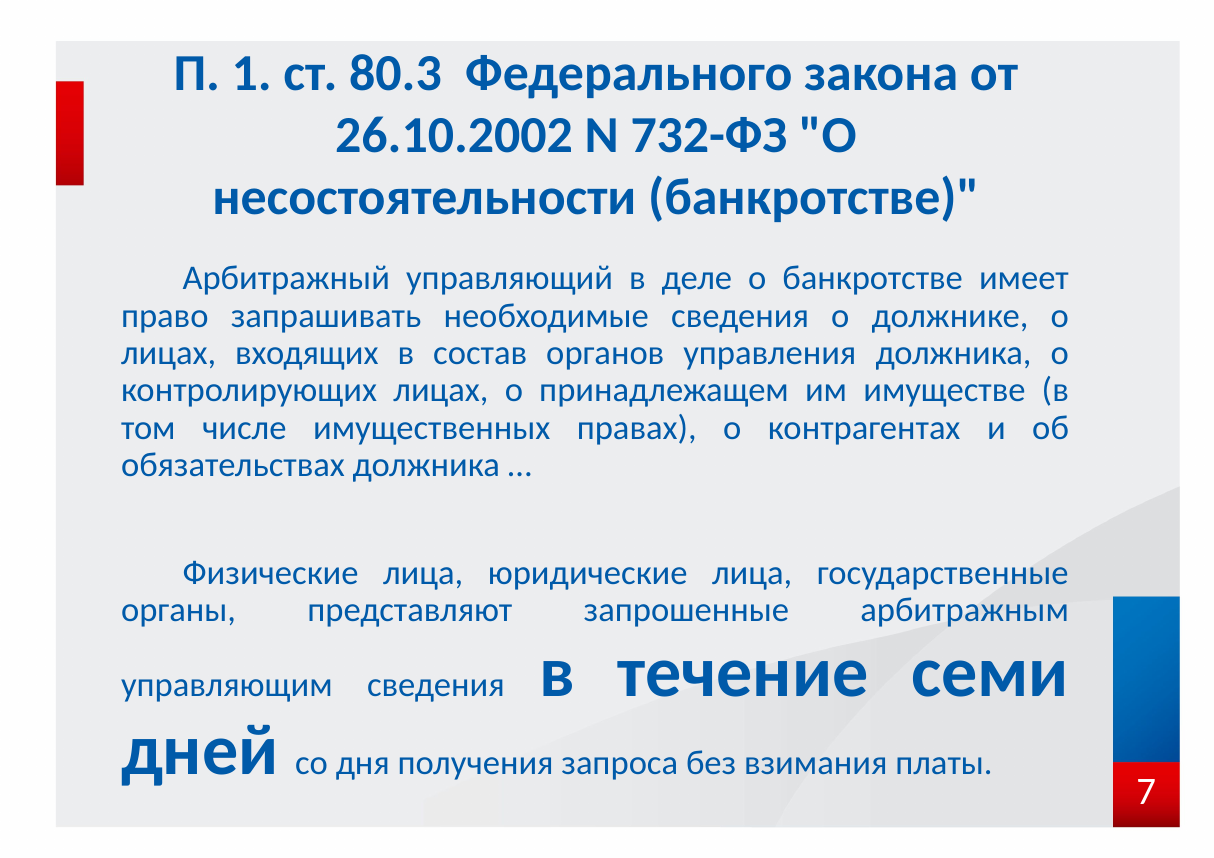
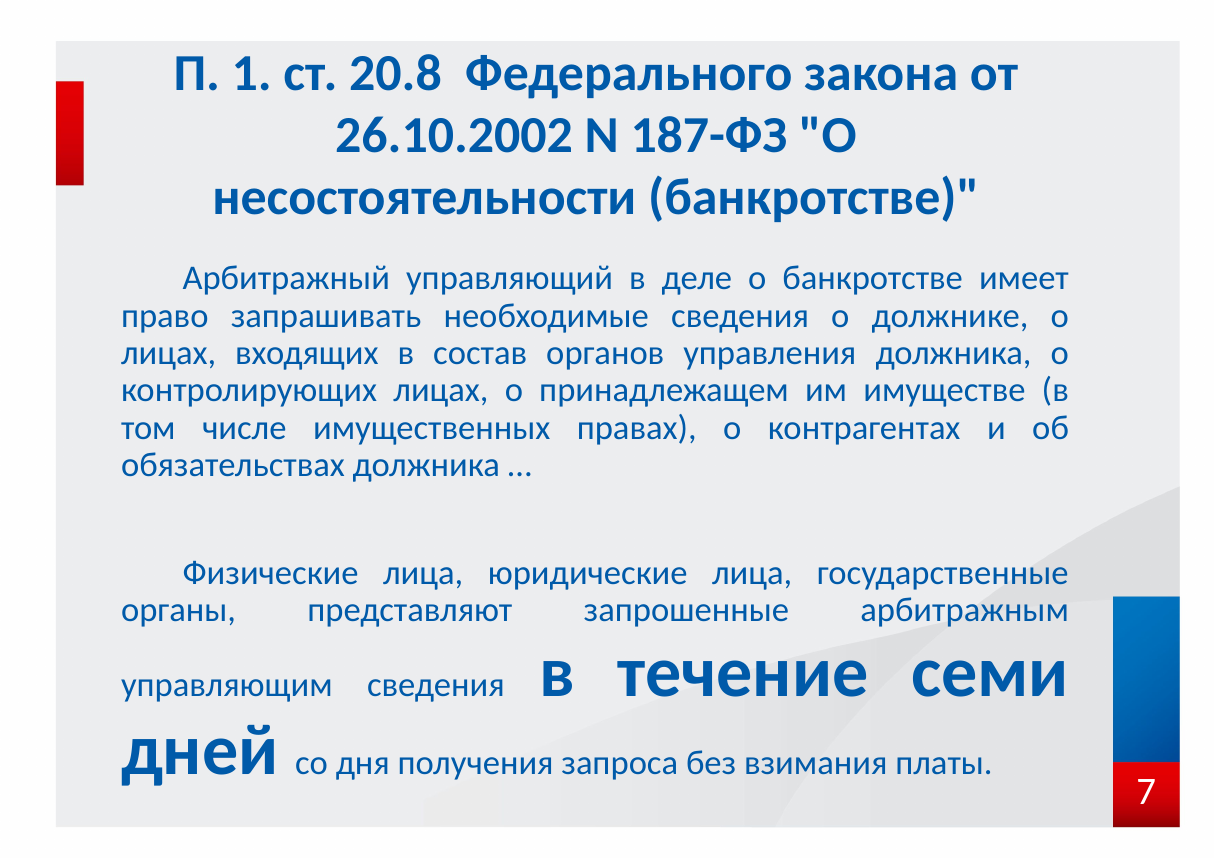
80.3: 80.3 -> 20.8 (395, 73)
732-ФЗ: 732-ФЗ -> 187-ФЗ (709, 136)
